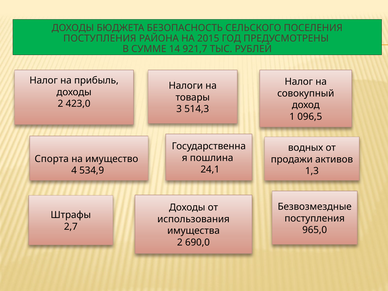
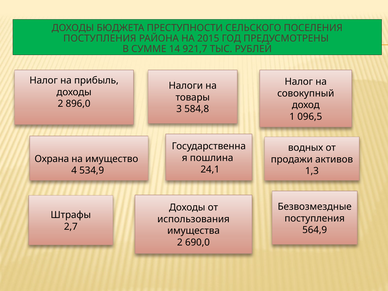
БЕЗОПАСНОСТЬ: БЕЗОПАСНОСТЬ -> ПРЕСТУПНОСТИ (185, 28)
423,0: 423,0 -> 896,0 (78, 104)
514,3: 514,3 -> 584,8 (197, 109)
Спорта: Спорта -> Охрана (52, 159)
965,0: 965,0 -> 564,9 (315, 230)
